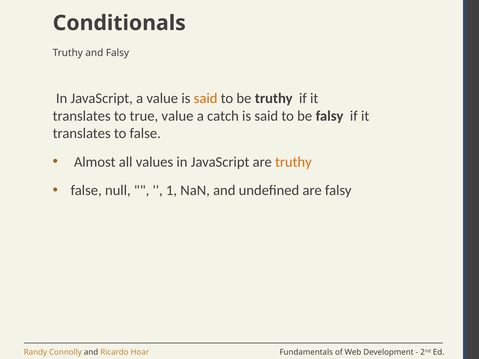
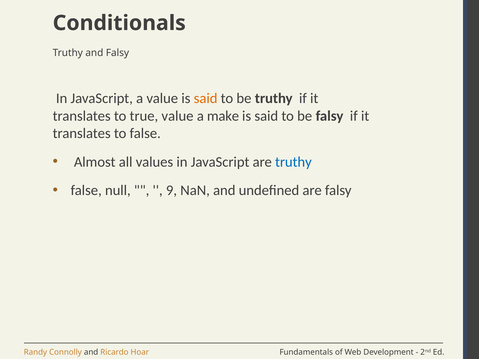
catch: catch -> make (223, 116)
truthy colour: orange -> blue (293, 162)
1: 1 -> 9 (172, 190)
